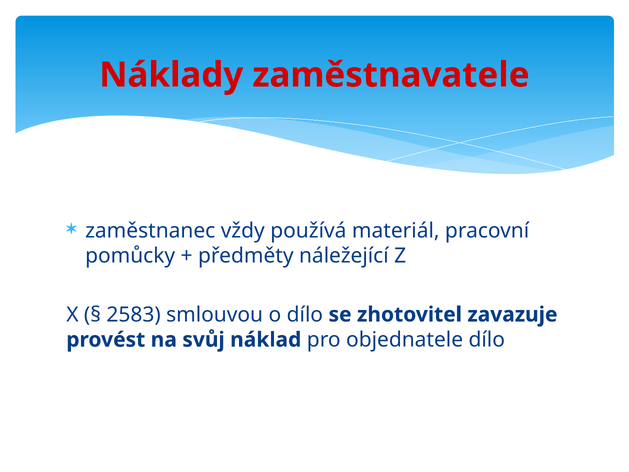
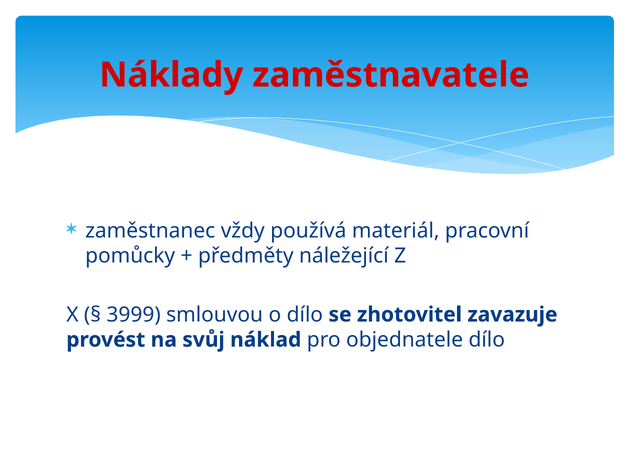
2583: 2583 -> 3999 (134, 314)
